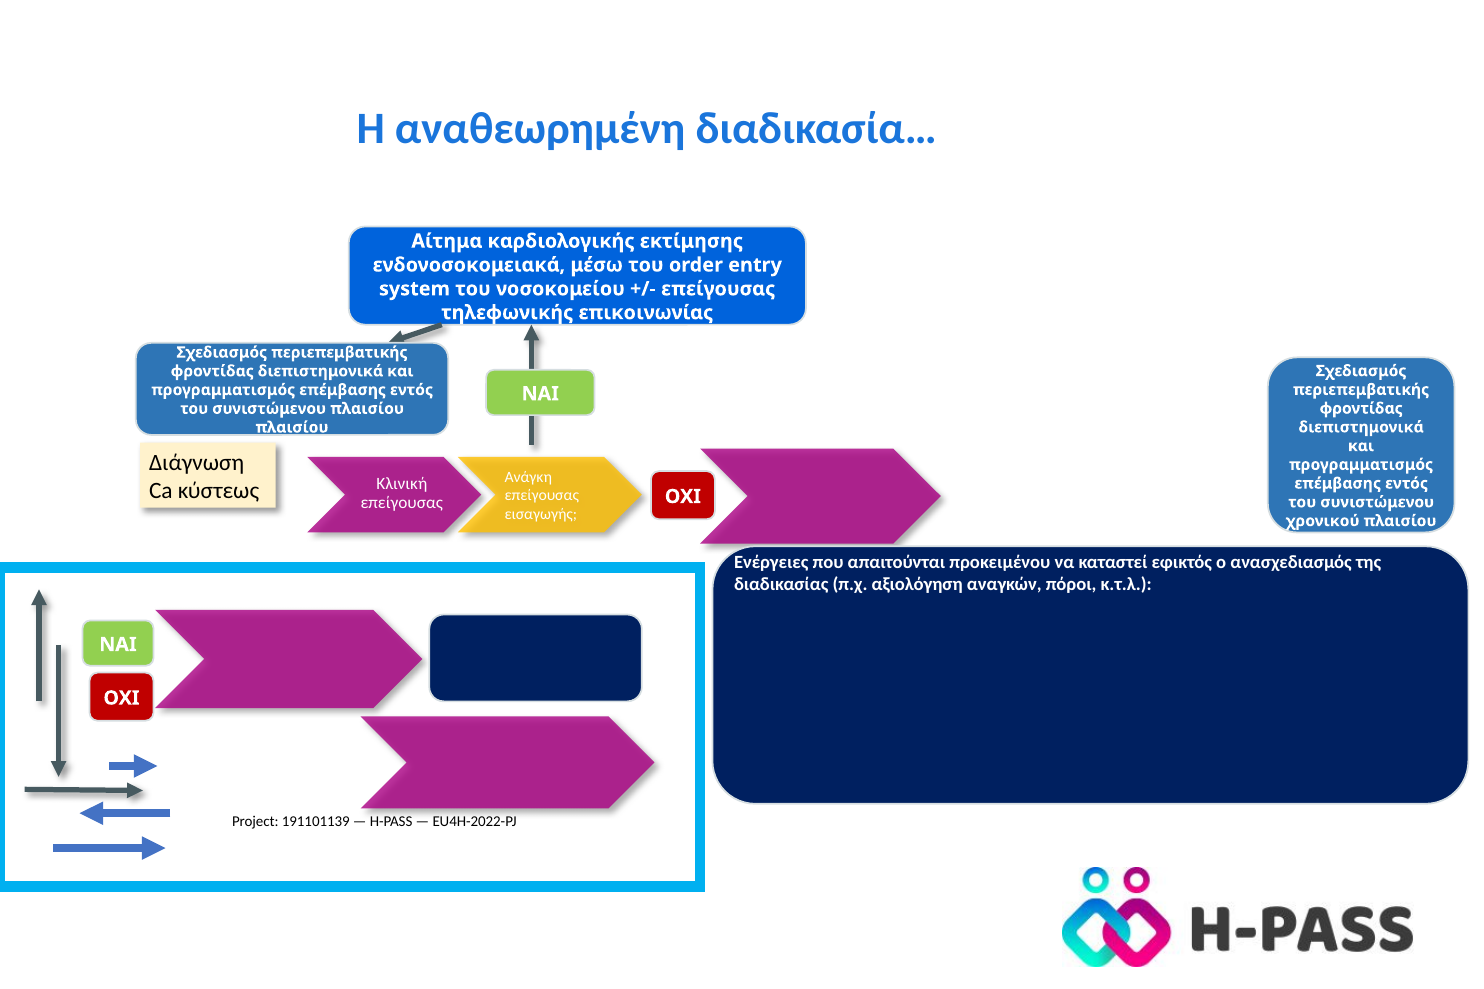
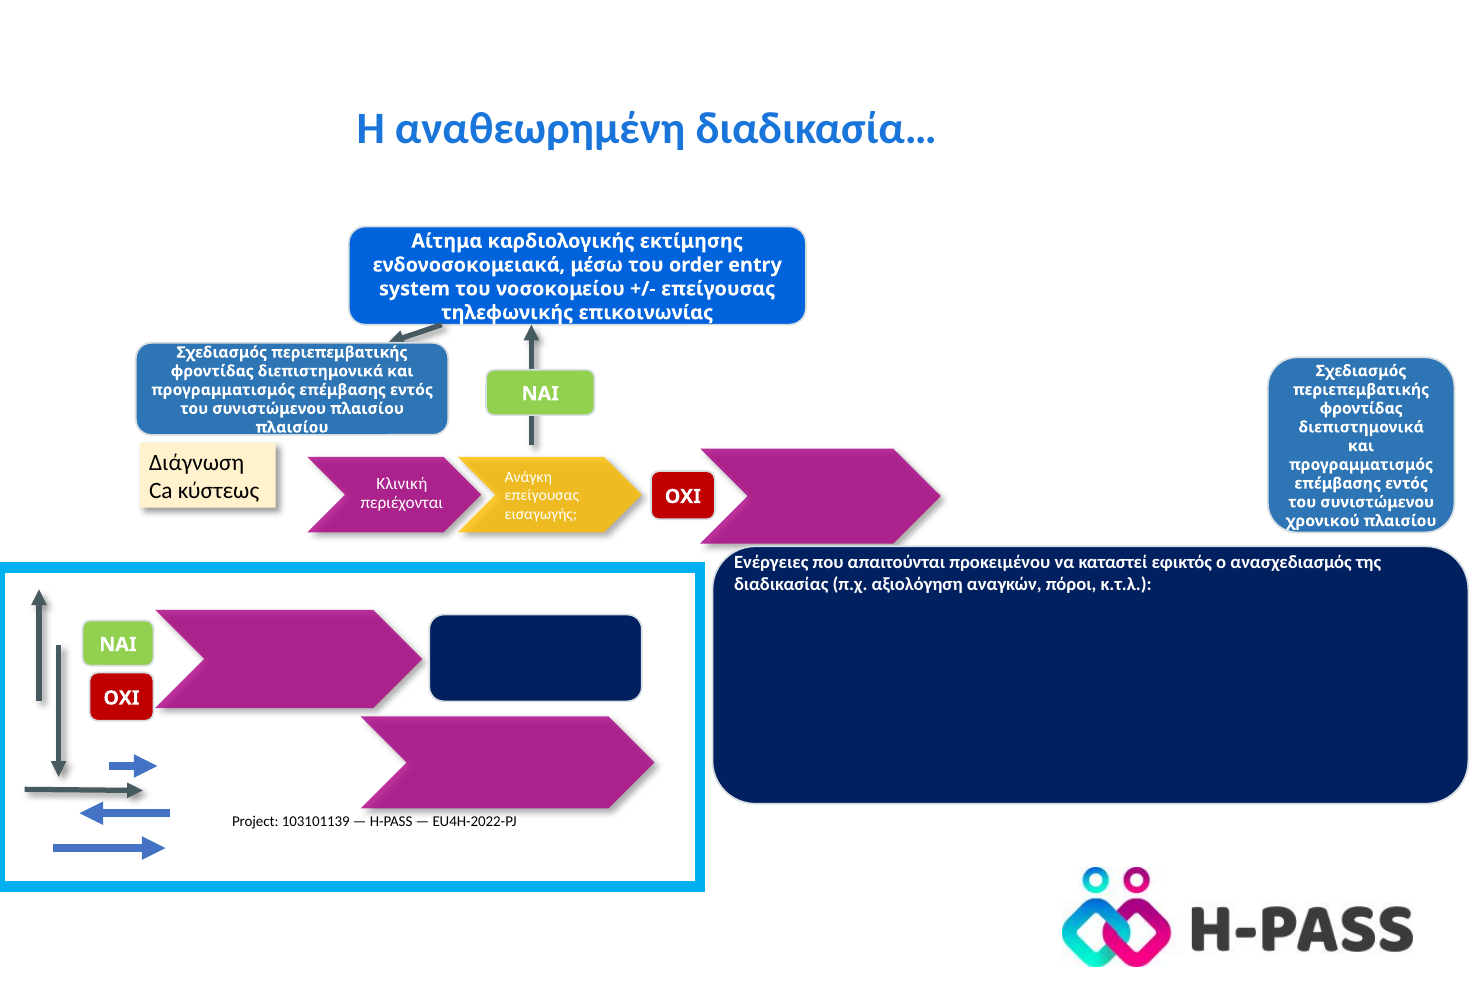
επείγουσας: επείγουσας -> περιέχονται (402, 503)
191101139: 191101139 -> 103101139 (316, 821)
